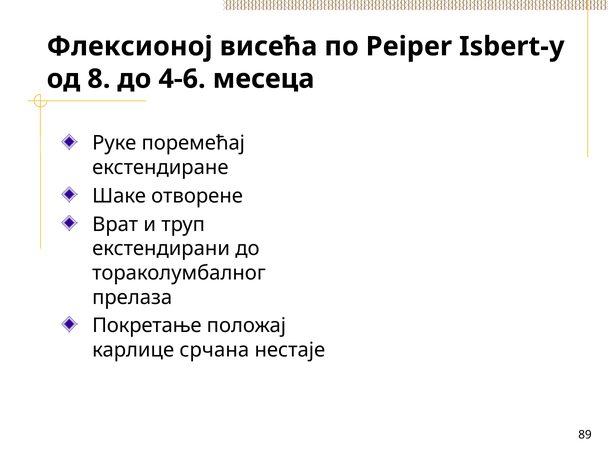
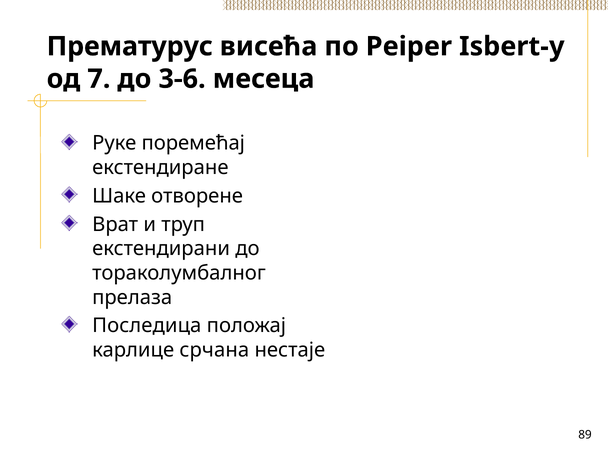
Флексионој: Флексионој -> Прематурус (130, 46)
8: 8 -> 7 (99, 79)
4-6: 4-6 -> 3-6 (182, 79)
Покретање: Покретање -> Последица (147, 326)
